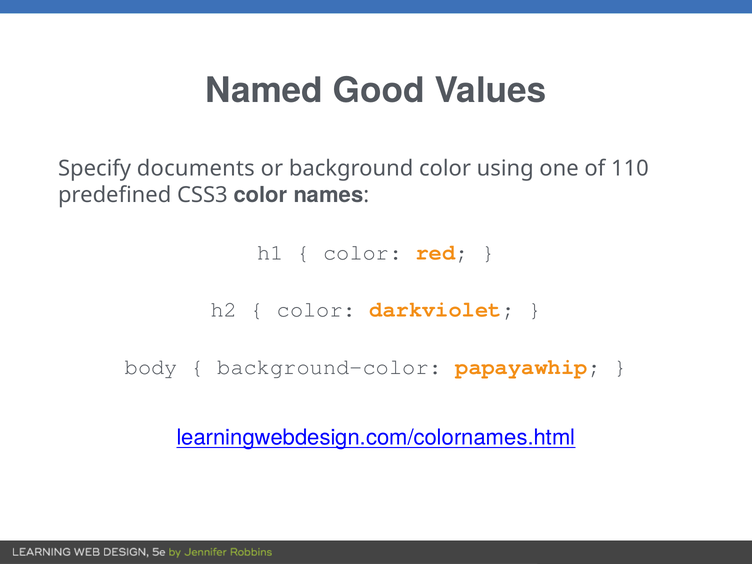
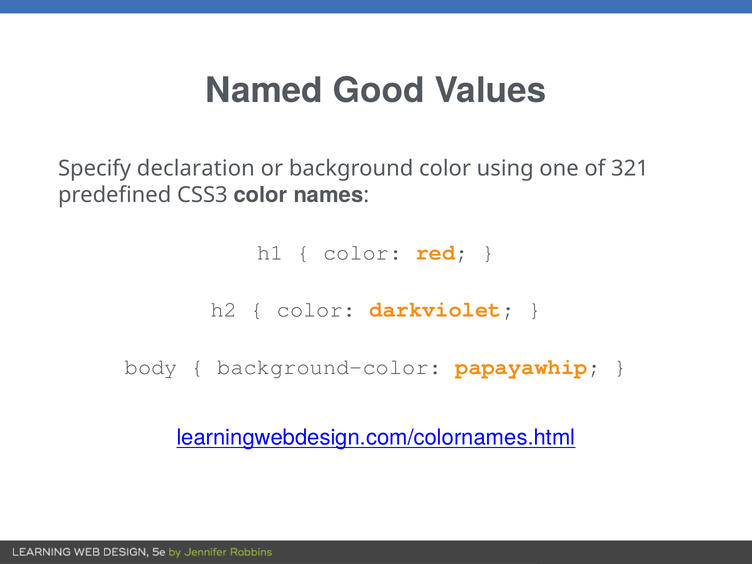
documents: documents -> declaration (196, 169)
110: 110 -> 321 (630, 169)
